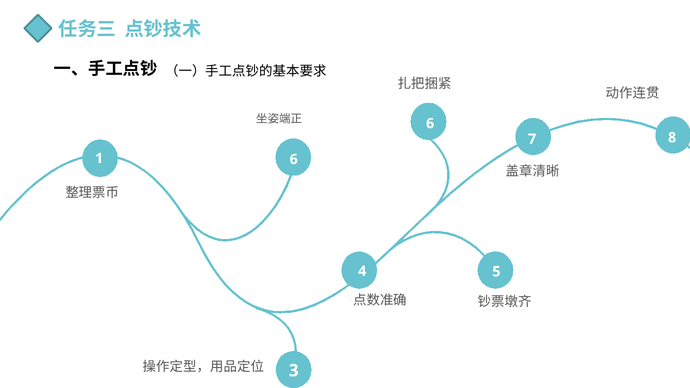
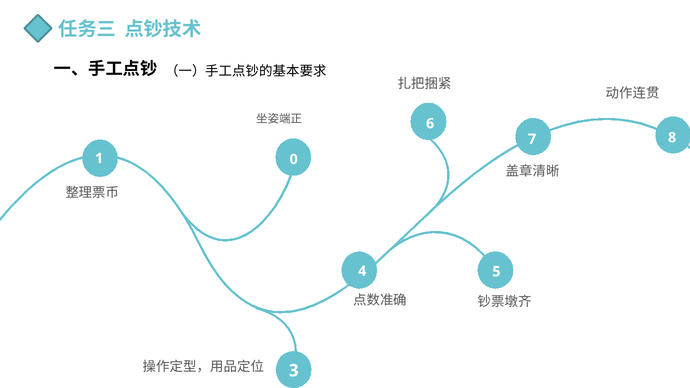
1 6: 6 -> 0 (294, 159)
